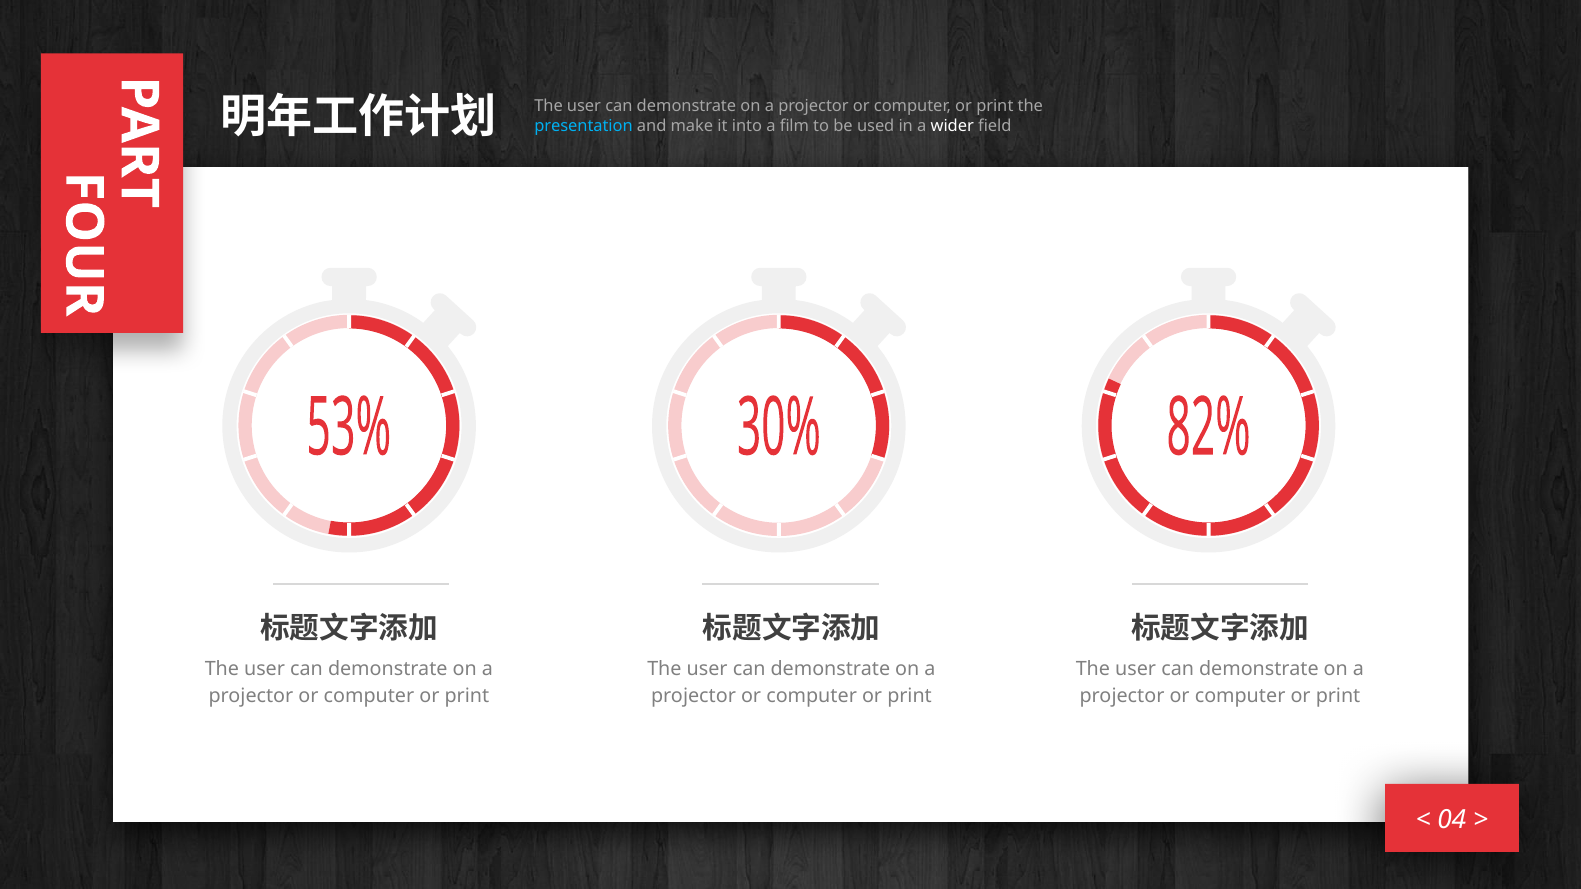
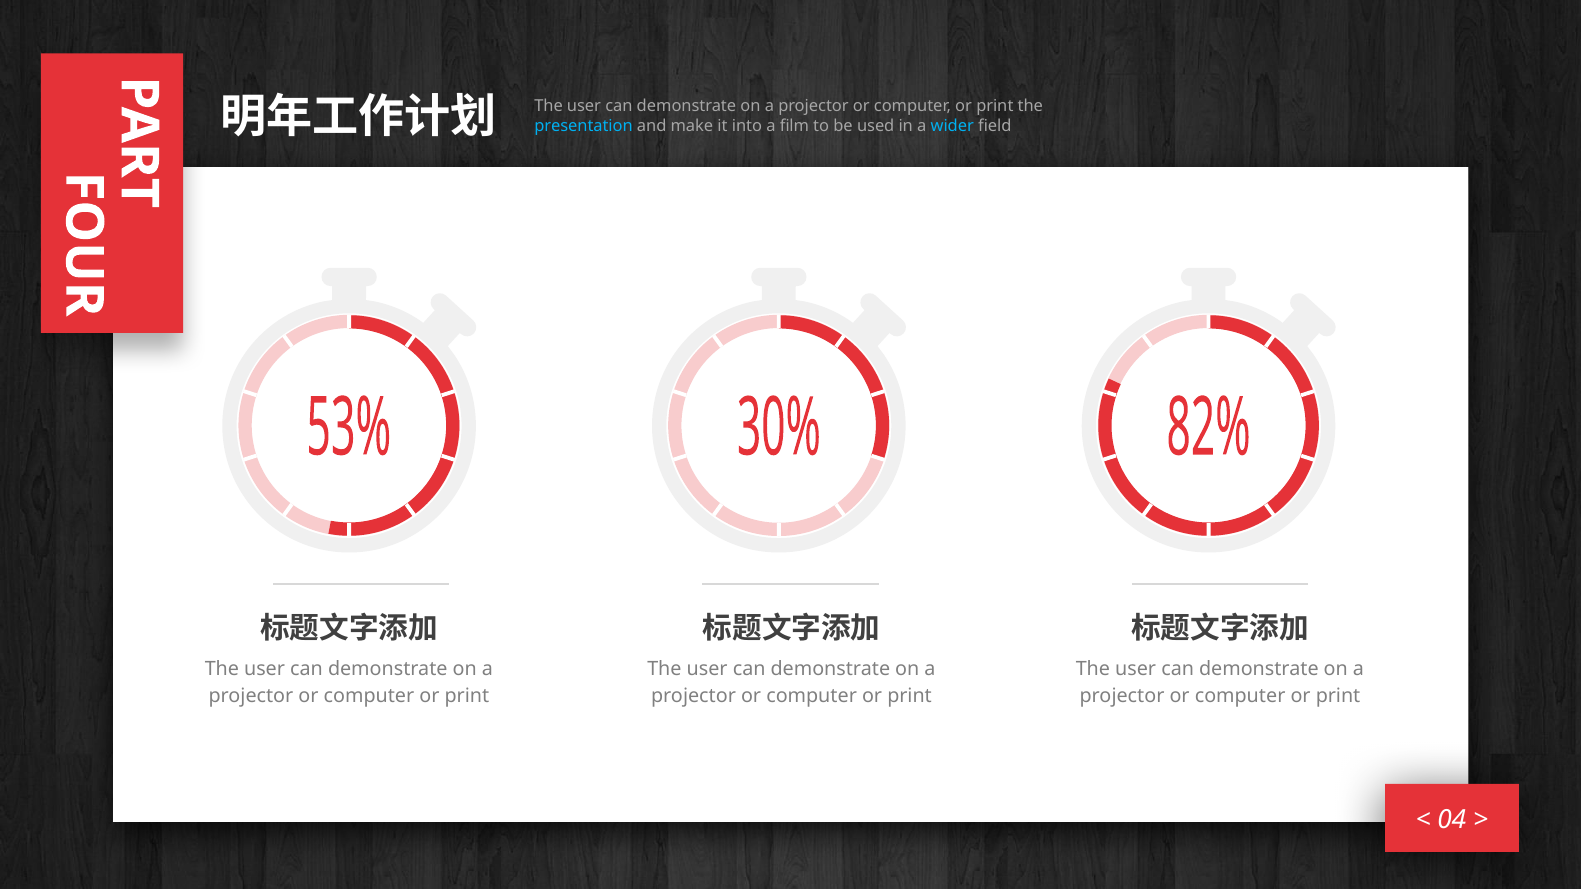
wider colour: white -> light blue (952, 126)
